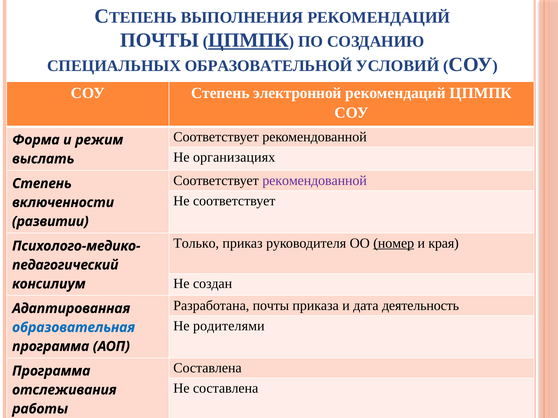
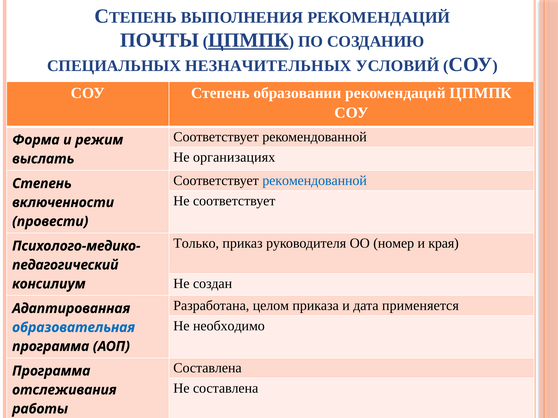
ОБРАЗОВАТЕЛЬНОЙ: ОБРАЗОВАТЕЛЬНОЙ -> НЕЗНАЧИТЕЛЬНЫХ (268, 66)
электронной: электронной -> образовании (297, 93)
рекомендованной colour: purple -> blue (315, 181)
развитии: развитии -> провести (50, 222)
номер underline: present -> none (394, 243)
Разработана почты: почты -> целом (271, 306)
деятельность: деятельность -> применяется (420, 306)
родителями: родителями -> необходимо (229, 326)
